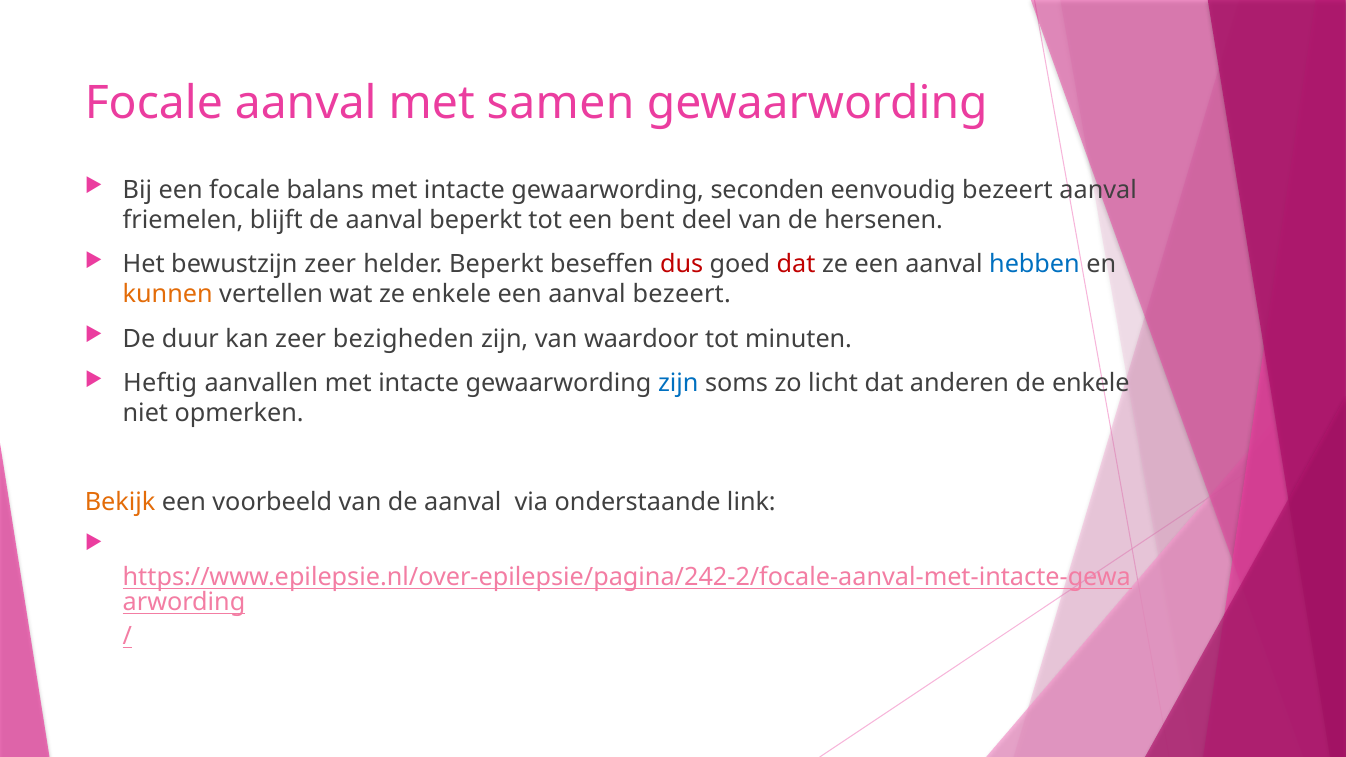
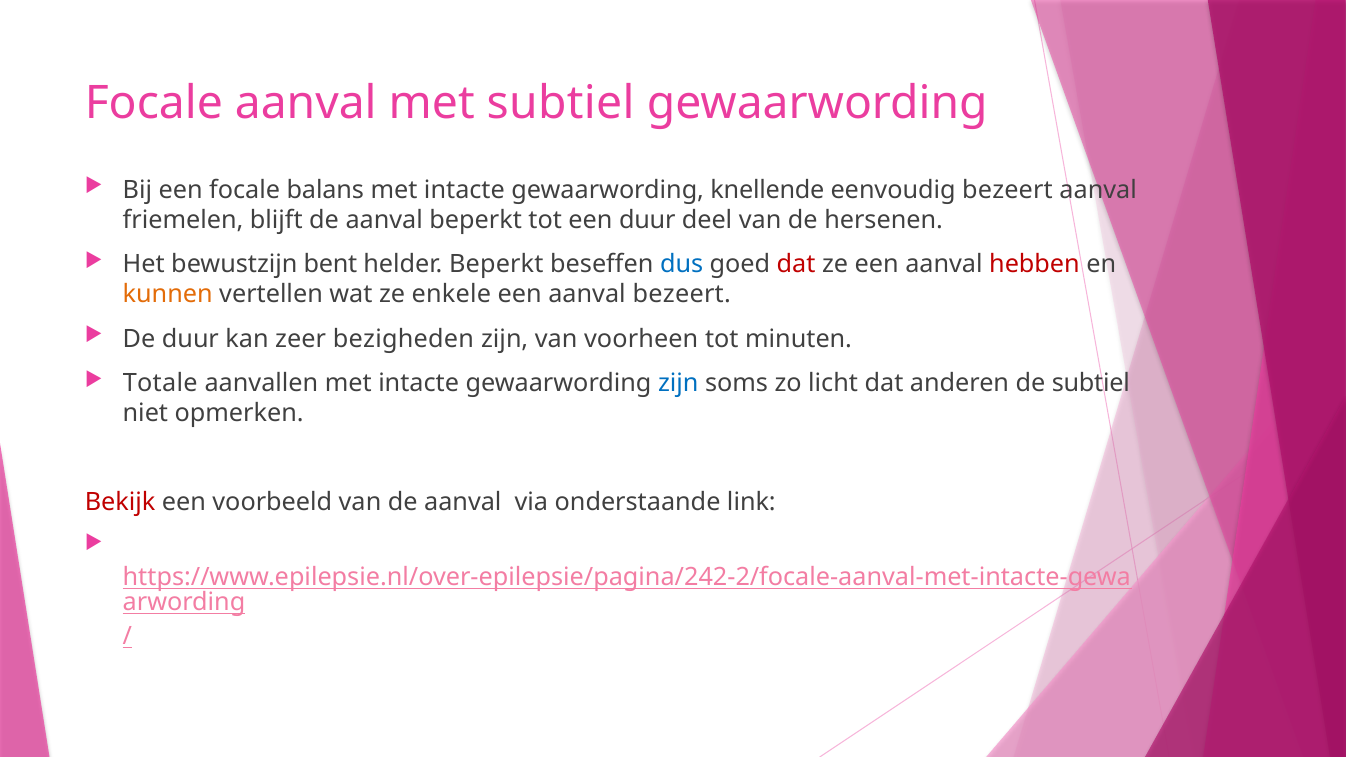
met samen: samen -> subtiel (561, 103)
seconden: seconden -> knellende (767, 190)
een bent: bent -> duur (647, 220)
bewustzijn zeer: zeer -> bent (330, 264)
dus colour: red -> blue (682, 264)
hebben colour: blue -> red (1034, 264)
waardoor: waardoor -> voorheen (641, 339)
Heftig: Heftig -> Totale (160, 383)
de enkele: enkele -> subtiel (1091, 383)
Bekijk colour: orange -> red (120, 502)
